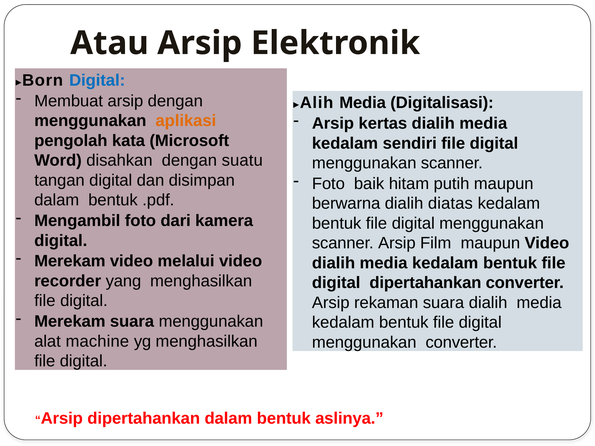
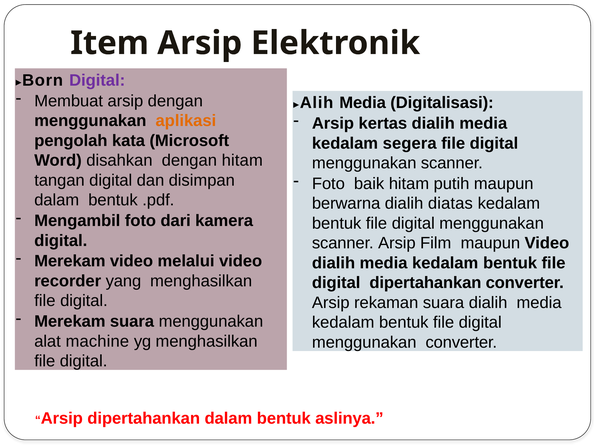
Atau: Atau -> Item (110, 43)
Digital colour: blue -> purple (97, 80)
sendiri: sendiri -> segera (410, 143)
dengan suatu: suatu -> hitam (242, 161)
